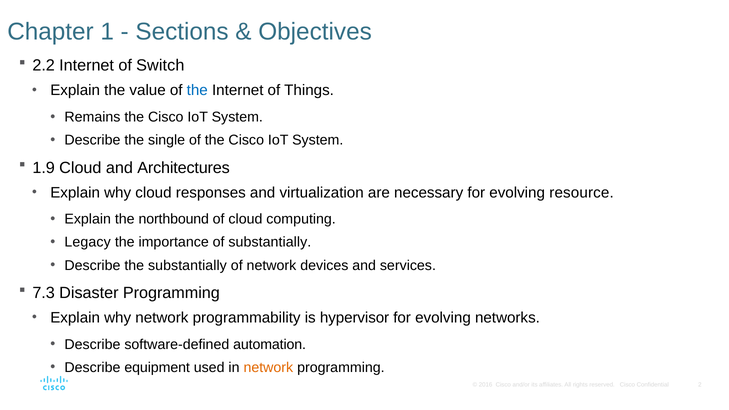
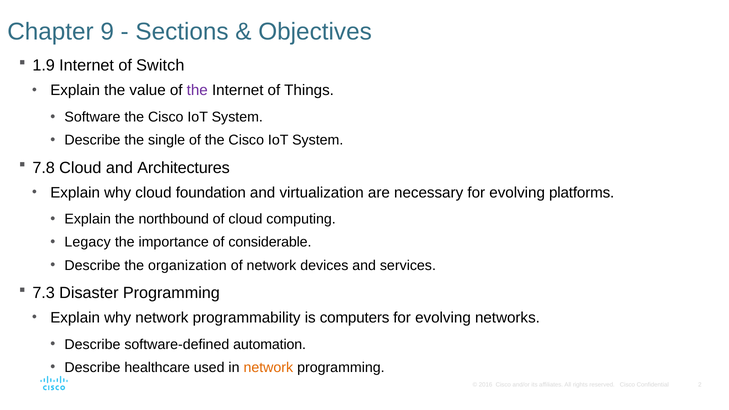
1: 1 -> 9 (107, 32)
2.2: 2.2 -> 1.9 (44, 66)
the colour: blue -> purple (197, 90)
Remains: Remains -> Software (92, 117)
1.9: 1.9 -> 7.8 (44, 168)
responses: responses -> foundation (211, 193)
resource: resource -> platforms (582, 193)
of substantially: substantially -> considerable (270, 242)
the substantially: substantially -> organization (187, 265)
hypervisor: hypervisor -> computers (355, 318)
equipment: equipment -> healthcare (157, 368)
